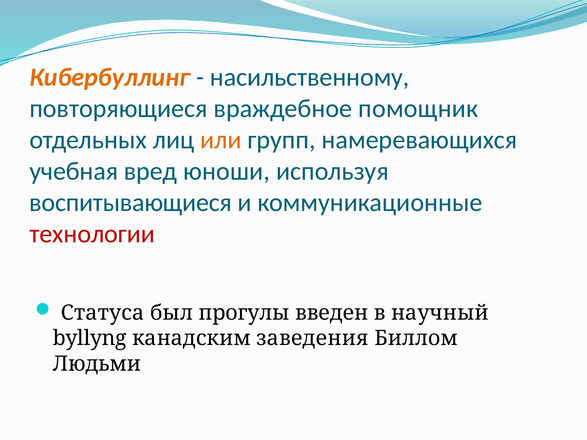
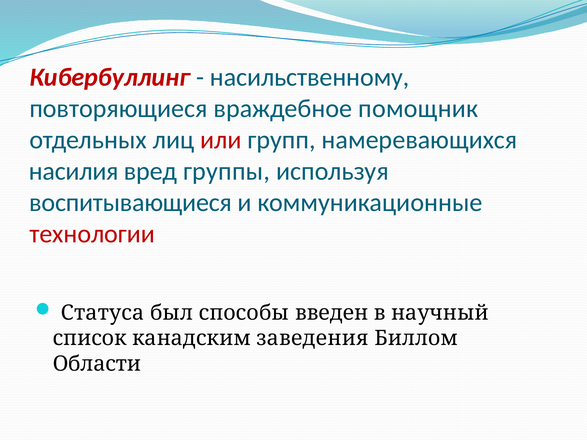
Кибербуллинг colour: orange -> red (110, 77)
или colour: orange -> red (221, 140)
учебная: учебная -> насилия (74, 171)
юноши: юноши -> группы (227, 171)
прогулы: прогулы -> способы (244, 313)
byllyng: byllyng -> список (90, 339)
Людьми: Людьми -> Области (97, 364)
